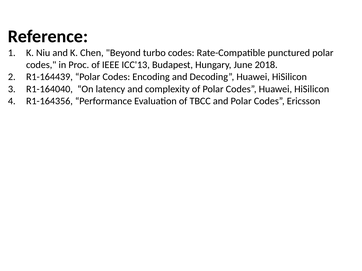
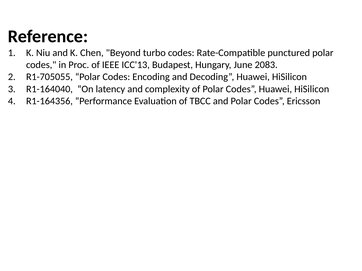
2018: 2018 -> 2083 (266, 65)
R1-164439: R1-164439 -> R1-705055 (49, 77)
